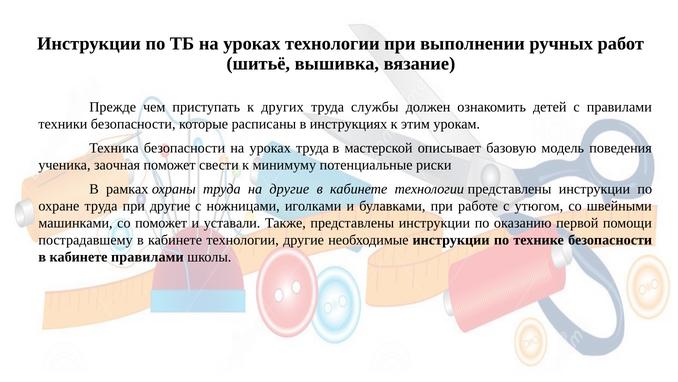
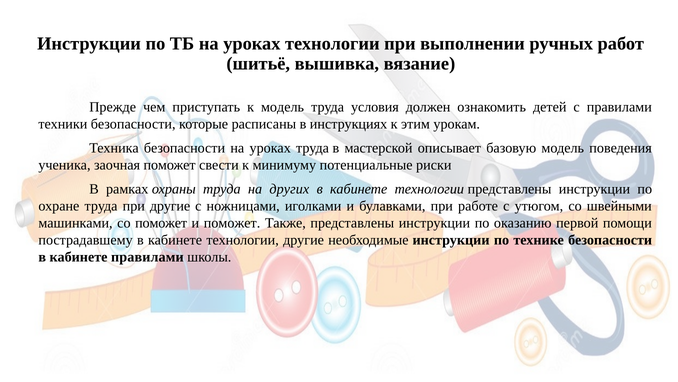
к других: других -> модель (283, 107)
службы: службы -> условия (375, 107)
на другие: другие -> других (289, 189)
и уставали: уставали -> поможет (232, 223)
